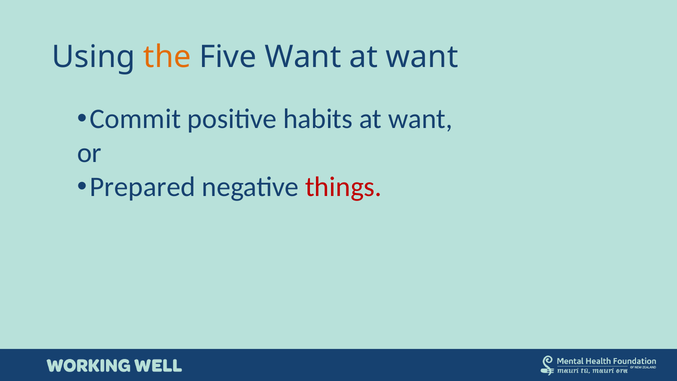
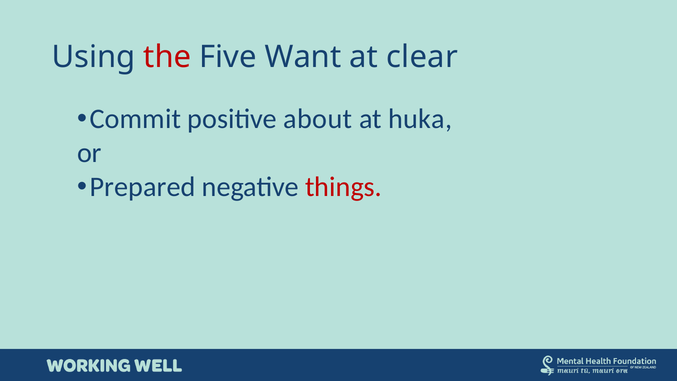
the colour: orange -> red (167, 57)
want: want -> clear (422, 57)
habits: habits -> about (318, 119)
want: want -> huka (420, 119)
